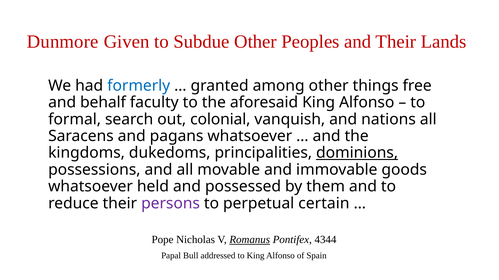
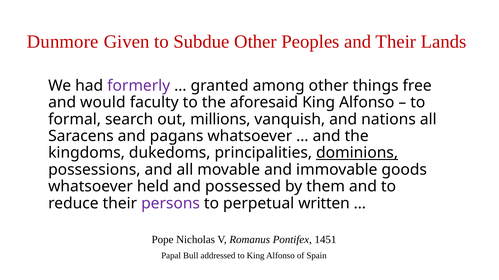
formerly colour: blue -> purple (139, 86)
behalf: behalf -> would (103, 103)
colonial: colonial -> millions (220, 120)
certain: certain -> written (324, 204)
Romanus underline: present -> none (250, 240)
4344: 4344 -> 1451 (325, 240)
